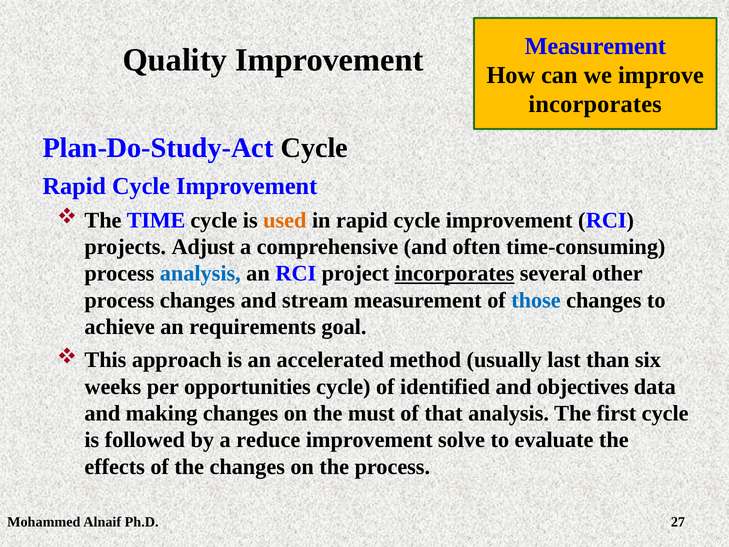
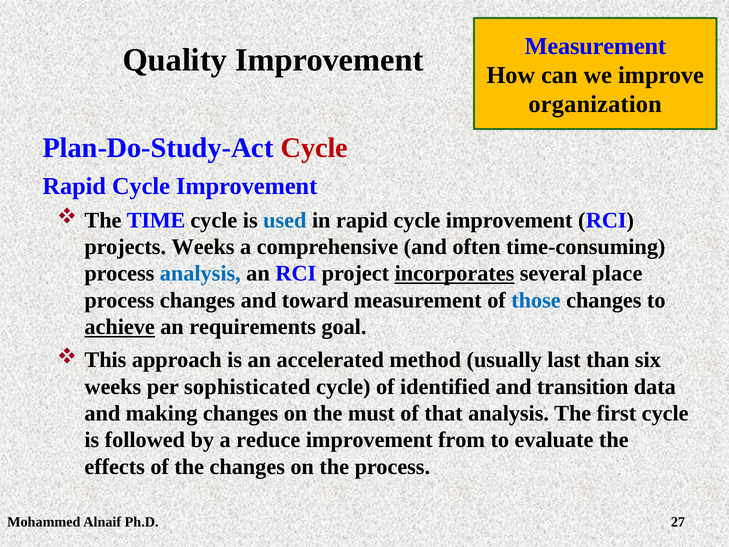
incorporates: incorporates -> organization (595, 104)
Cycle colour: black -> red (314, 148)
used colour: orange -> blue (285, 220)
projects Adjust: Adjust -> Weeks (203, 247)
other: other -> place (617, 274)
stream: stream -> toward (315, 300)
achieve underline: none -> present (120, 327)
opportunities: opportunities -> sophisticated (247, 386)
objectives: objectives -> transition (583, 386)
solve: solve -> from (462, 440)
